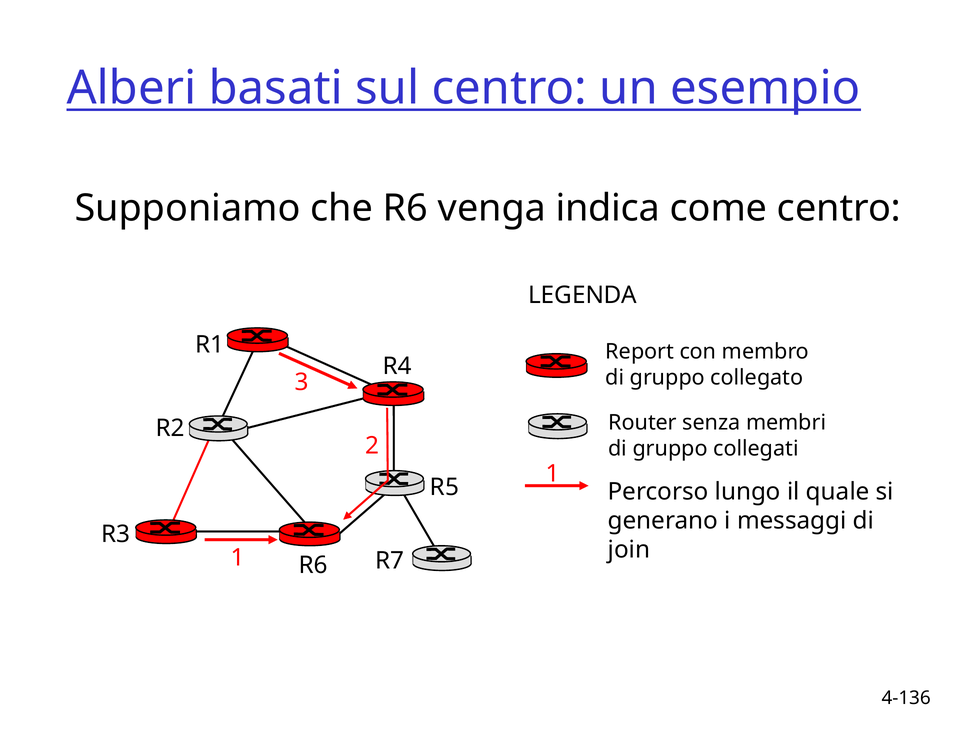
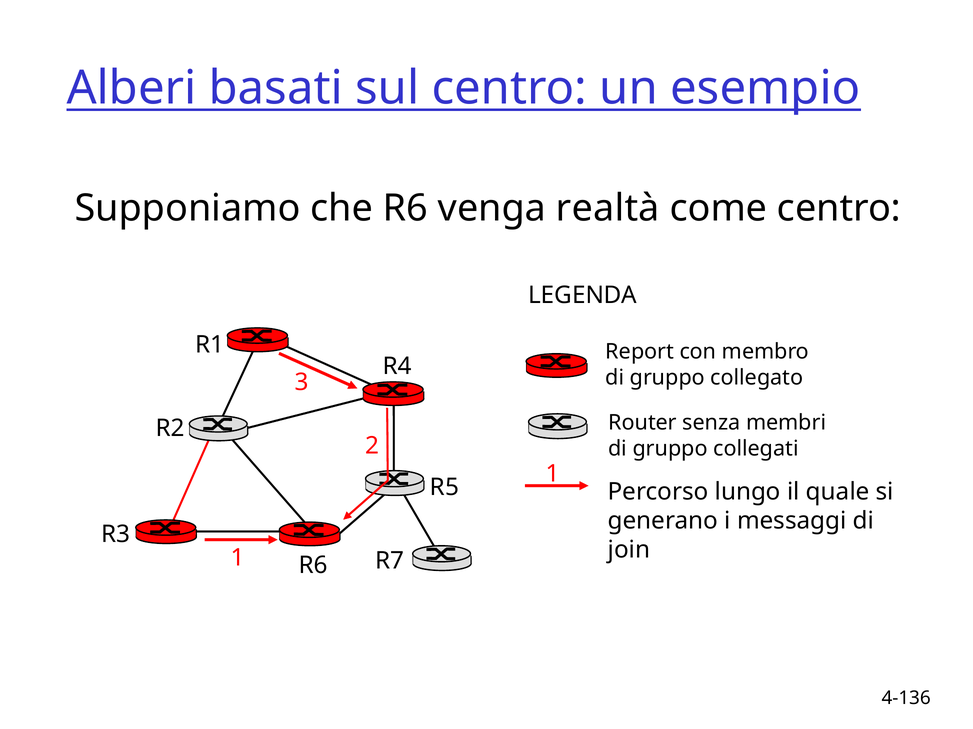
indica: indica -> realtà (608, 209)
